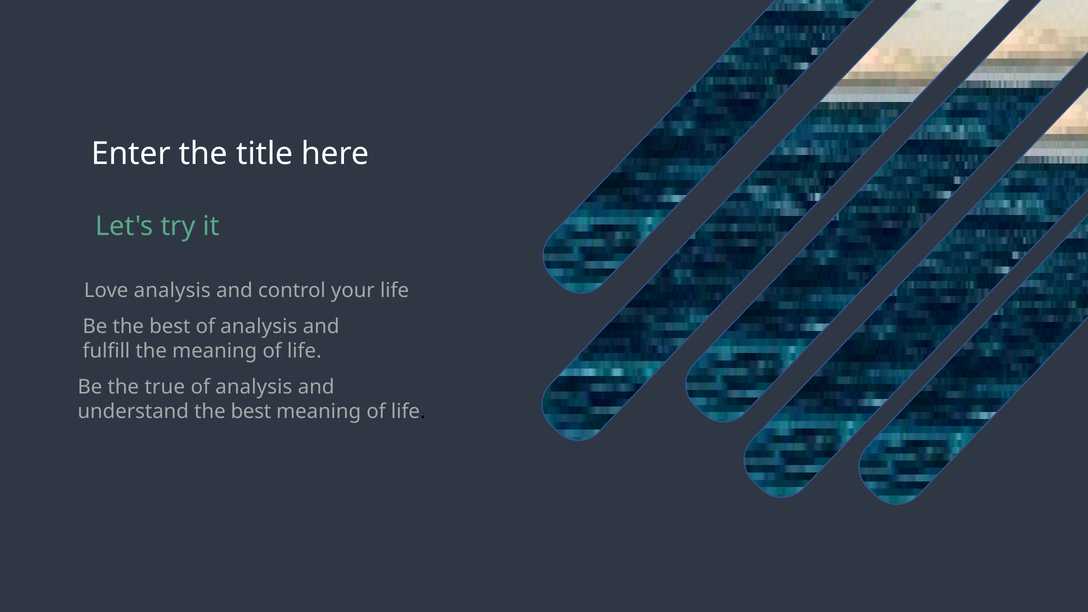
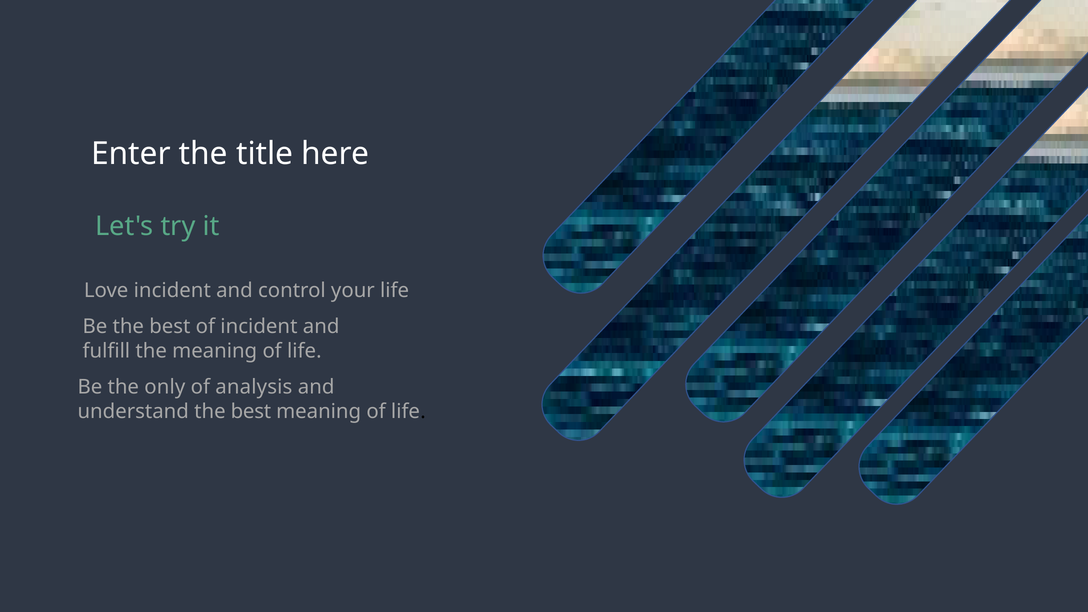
Love analysis: analysis -> incident (172, 291)
best of analysis: analysis -> incident (259, 327)
true: true -> only (165, 387)
